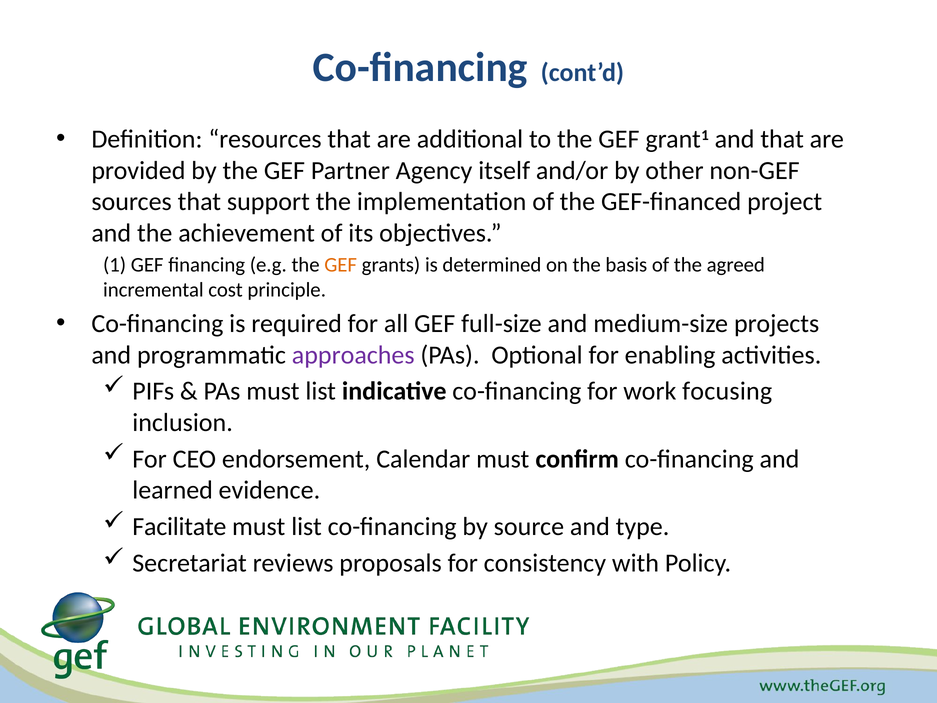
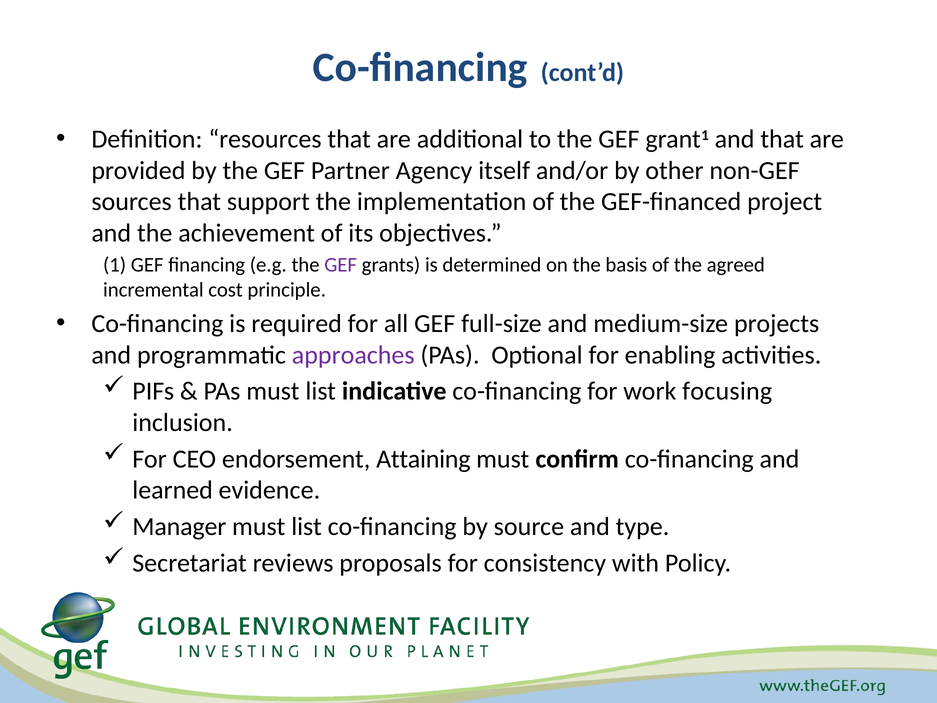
GEF colour: orange -> purple (341, 265)
Calendar: Calendar -> Attaining (423, 459)
Facilitate: Facilitate -> Manager (179, 527)
